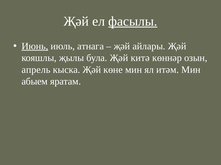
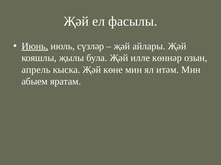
фасылы underline: present -> none (133, 21)
атнага: атнага -> сүзләр (91, 46)
китә: китә -> илле (140, 58)
